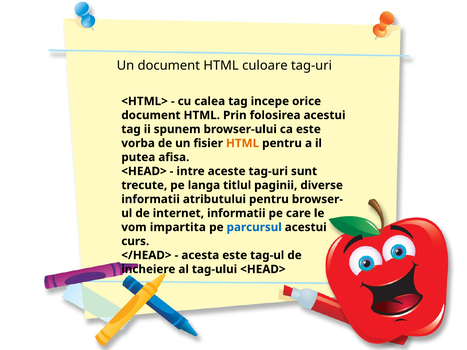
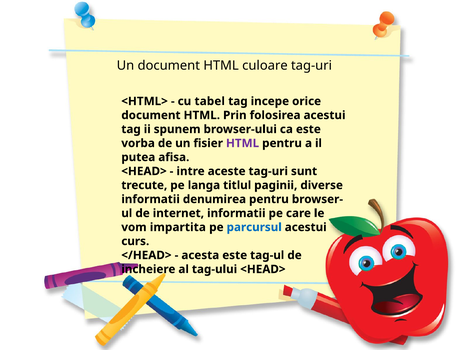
calea: calea -> tabel (210, 101)
HTML colour: orange -> purple (243, 143)
atributului: atributului -> denumirea (214, 199)
